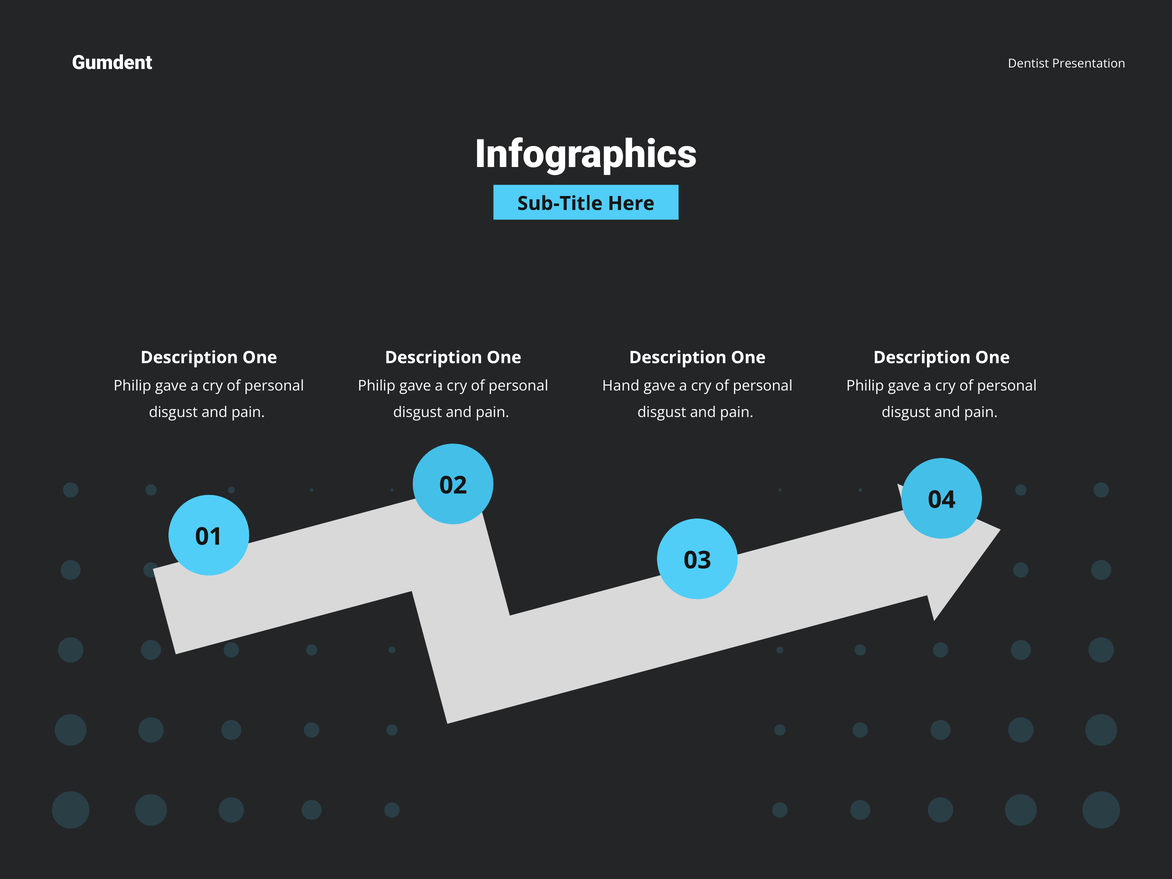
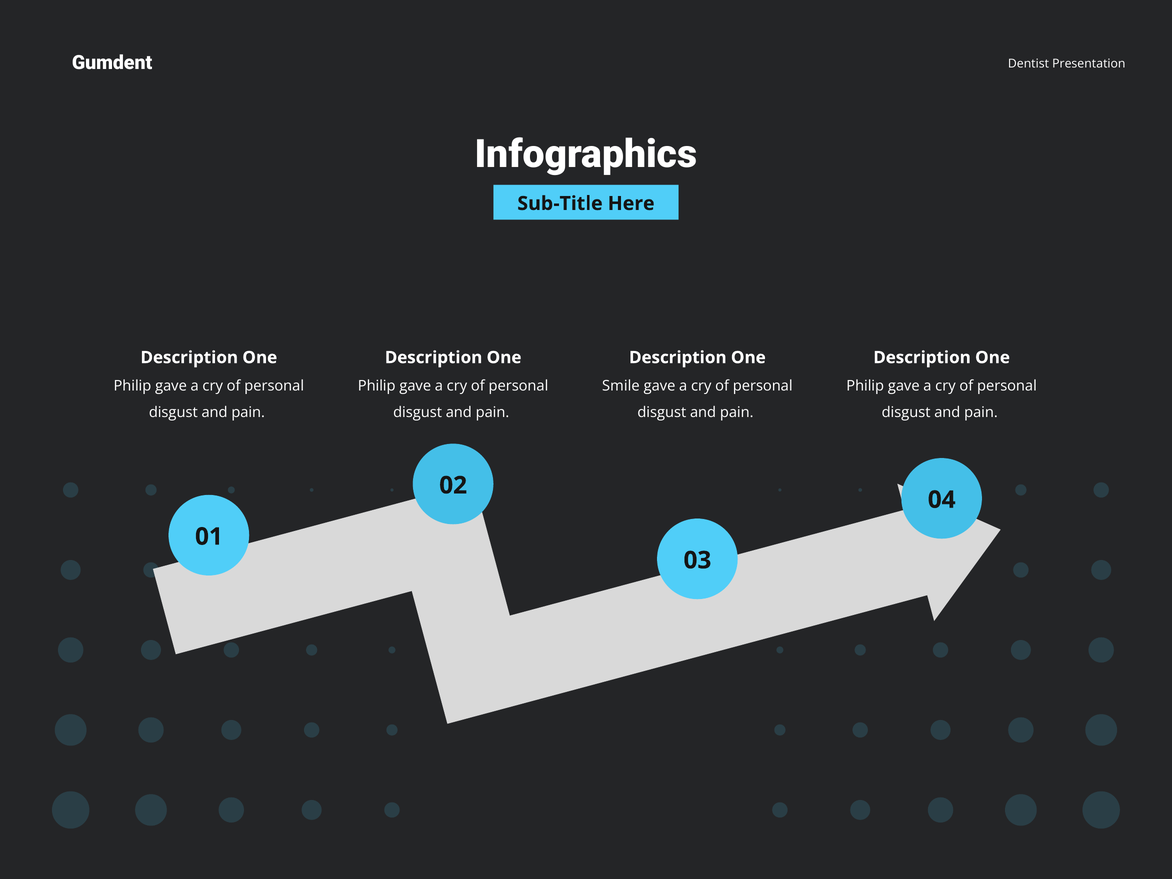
Hand: Hand -> Smile (621, 386)
